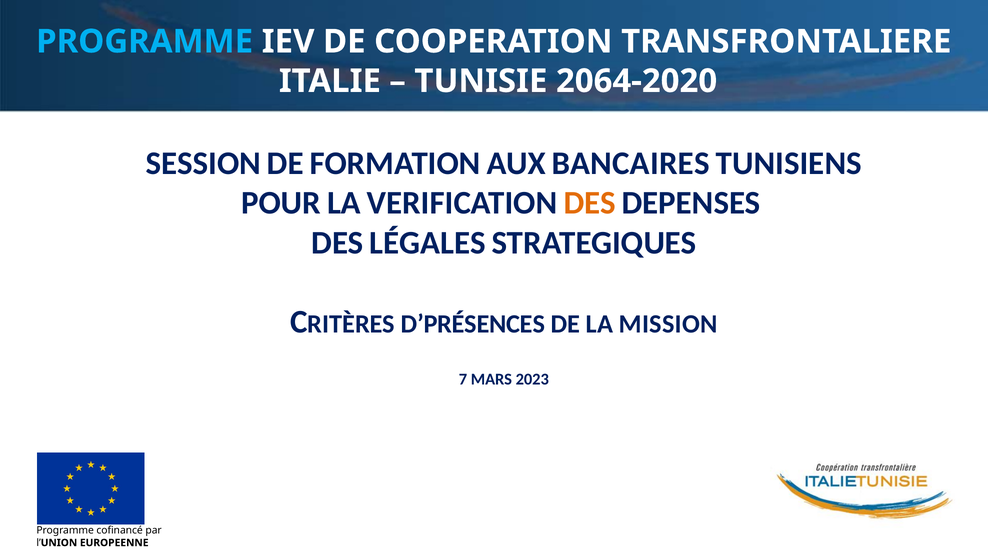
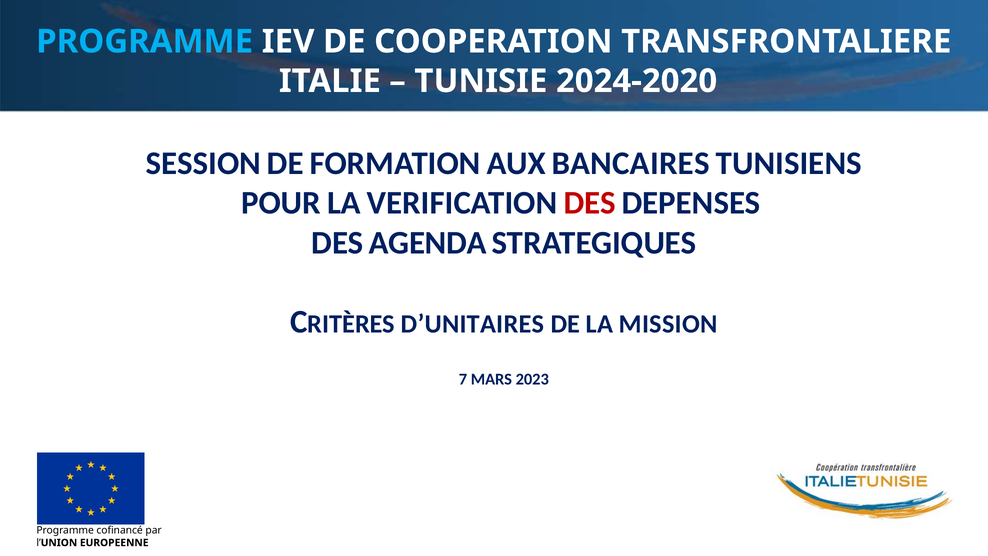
2064-2020: 2064-2020 -> 2024-2020 (637, 81)
DES colour: orange -> red (590, 203)
LÉGALES: LÉGALES -> AGENDA (428, 243)
D’PRÉSENCES: D’PRÉSENCES -> D’UNITAIRES (473, 324)
